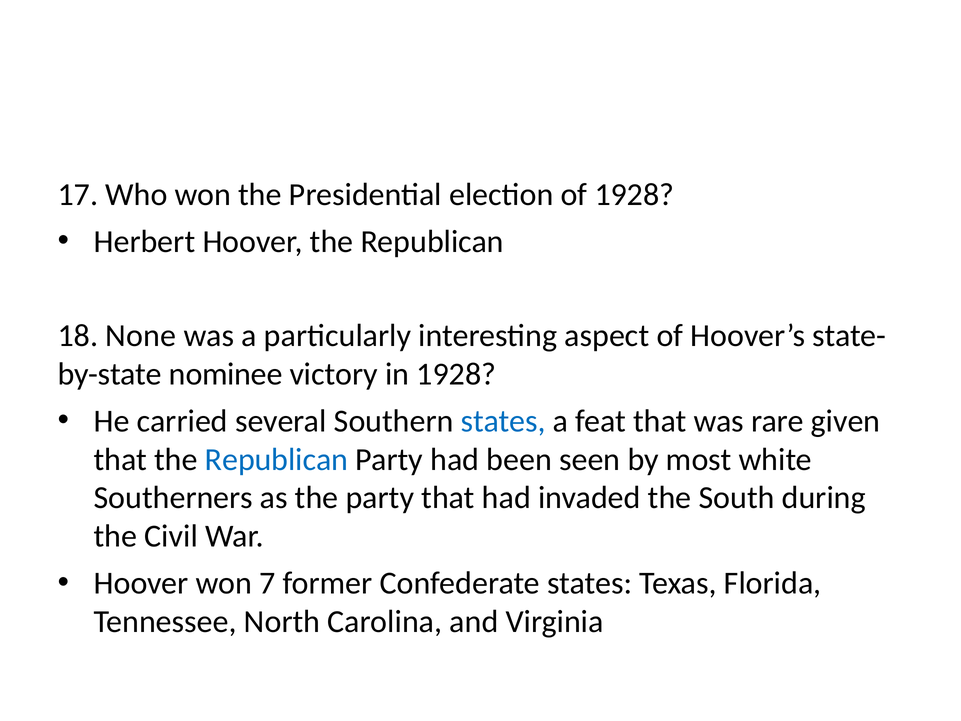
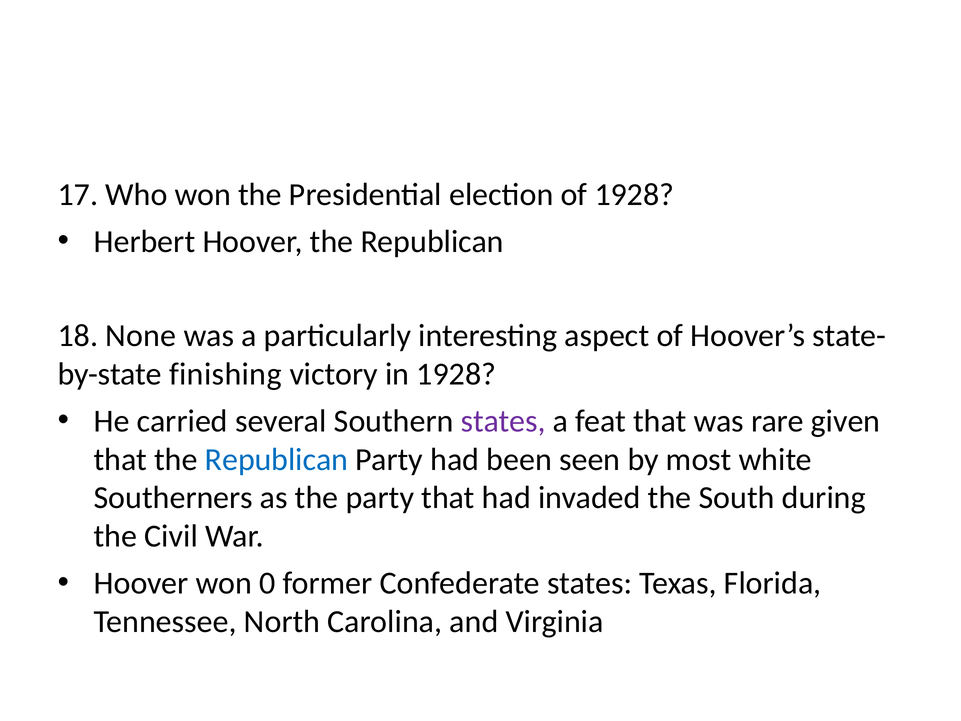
nominee: nominee -> finishing (225, 374)
states colour: blue -> purple (503, 421)
7: 7 -> 0 (267, 583)
